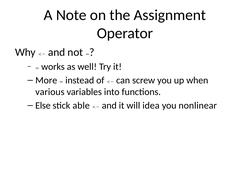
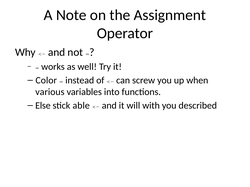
More: More -> Color (46, 80)
idea: idea -> with (151, 106)
nonlinear: nonlinear -> described (198, 106)
